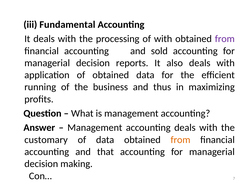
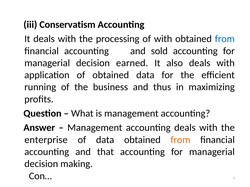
Fundamental: Fundamental -> Conservatism (67, 25)
from colour: purple -> blue (225, 39)
reports: reports -> earned (132, 63)
customary: customary -> enterprise (46, 140)
